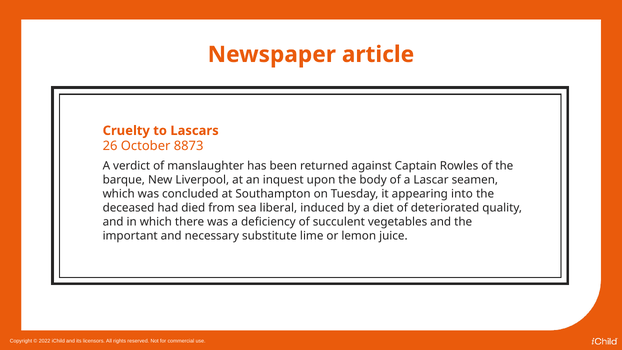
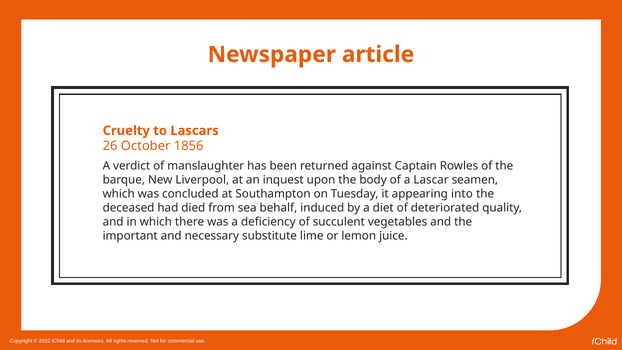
8873: 8873 -> 1856 (189, 146)
liberal: liberal -> behalf (278, 208)
